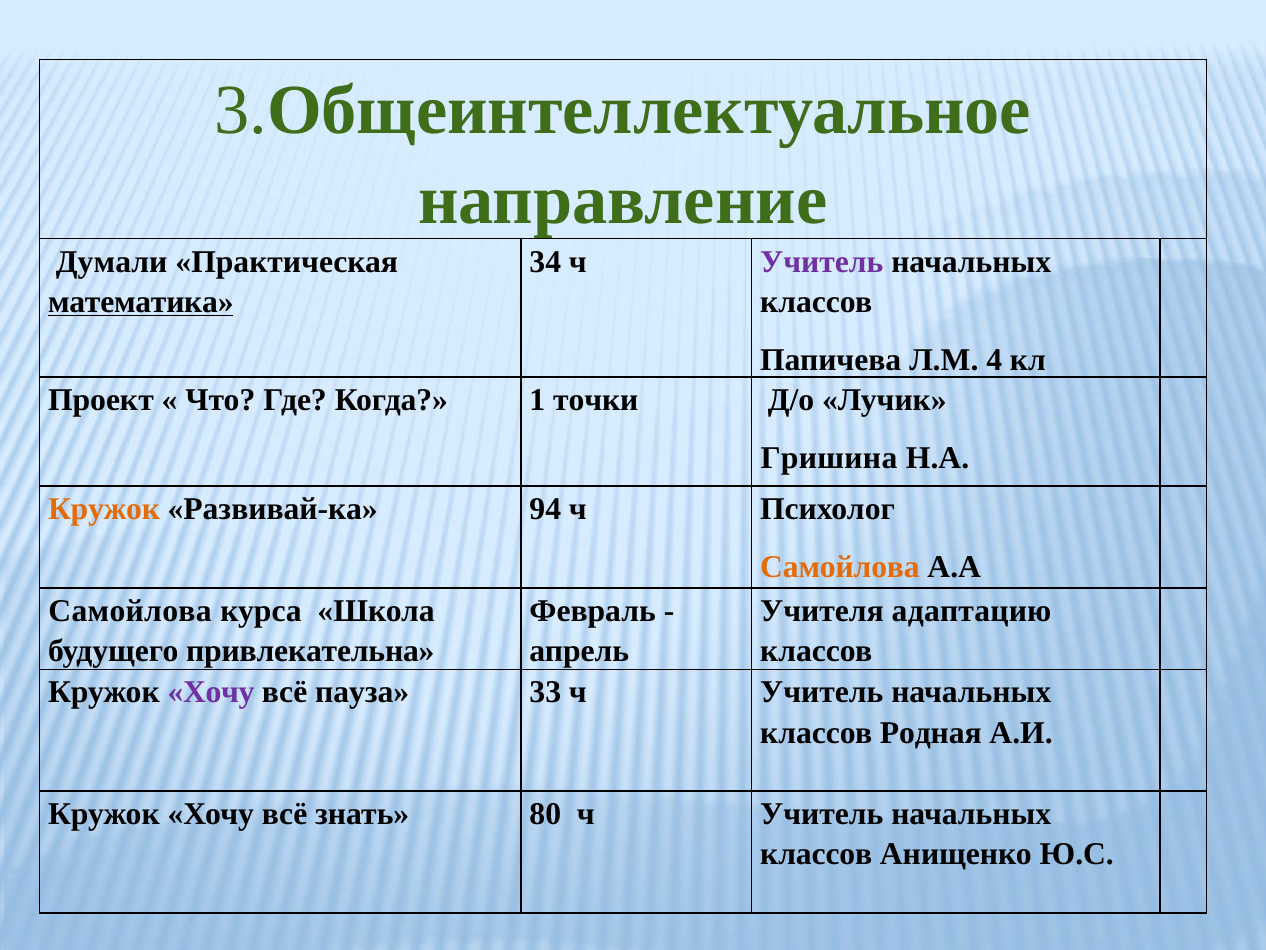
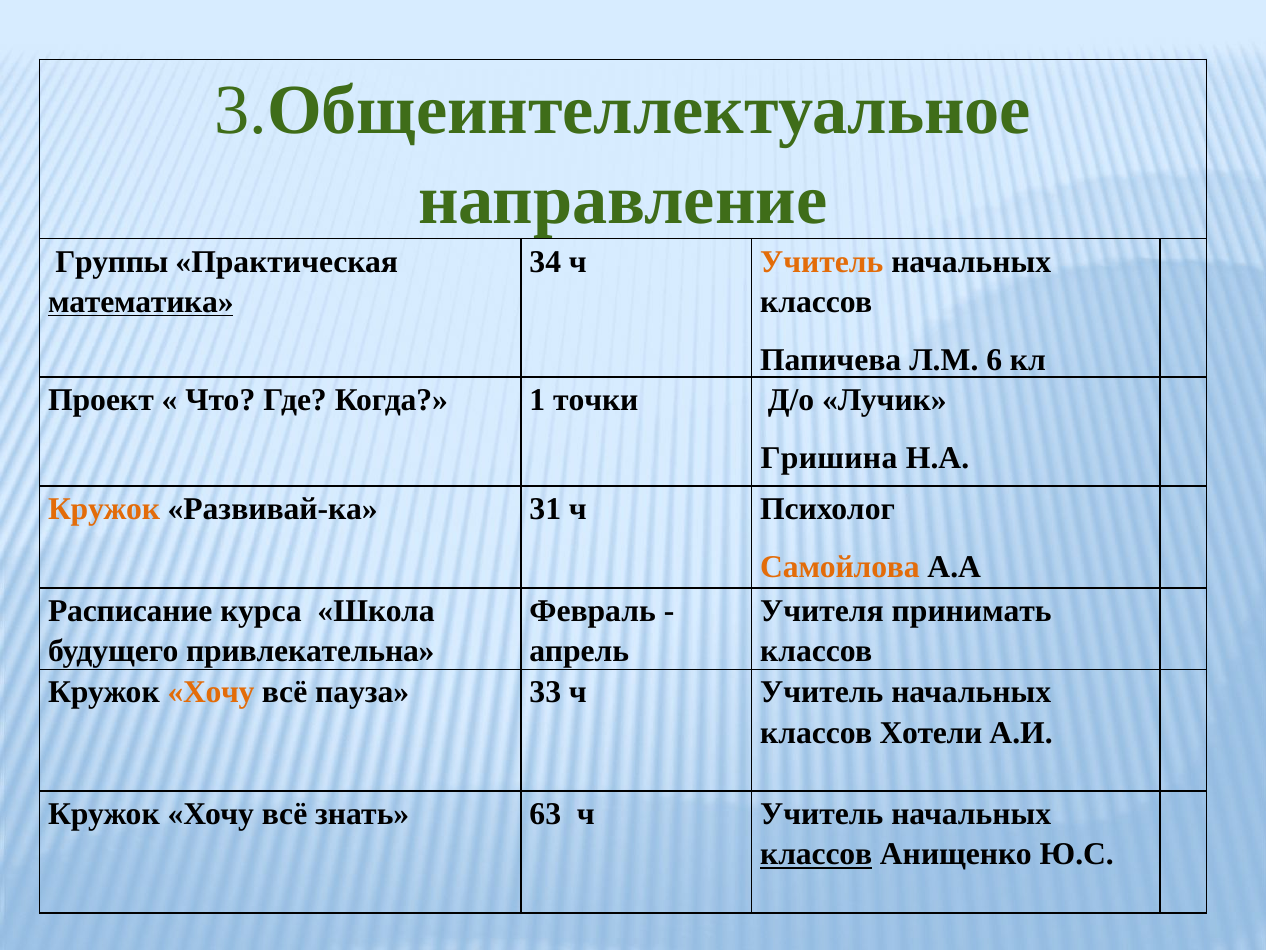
Думали: Думали -> Группы (112, 261)
Учитель colour: purple -> orange (822, 261)
4: 4 -> 6 (994, 360)
94: 94 -> 31 (545, 509)
Самойлова: Самойлова -> Расписание (130, 611)
адаптацию: адаптацию -> принимать (972, 611)
Хочу colour: purple -> orange (211, 692)
Родная: Родная -> Хотели (931, 732)
80: 80 -> 63 (545, 814)
классов underline: none -> present (816, 854)
